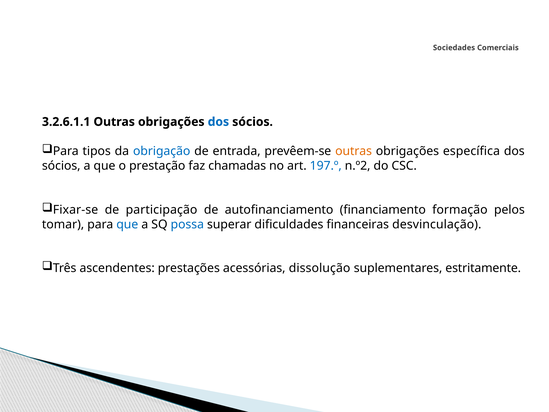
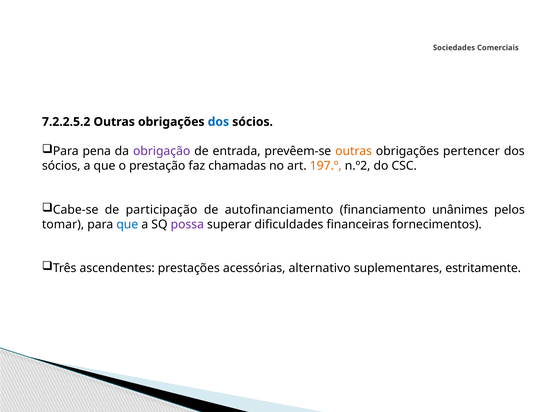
3.2.6.1.1: 3.2.6.1.1 -> 7.2.2.5.2 (66, 122)
tipos: tipos -> pena (97, 151)
obrigação colour: blue -> purple (162, 151)
específica: específica -> pertencer (471, 151)
197.º colour: blue -> orange (326, 166)
Fixar-se: Fixar-se -> Cabe-se (76, 210)
formação: formação -> unânimes (460, 210)
possa colour: blue -> purple (187, 224)
desvinculação: desvinculação -> fornecimentos (437, 224)
dissolução: dissolução -> alternativo (320, 268)
